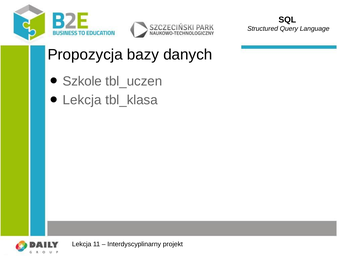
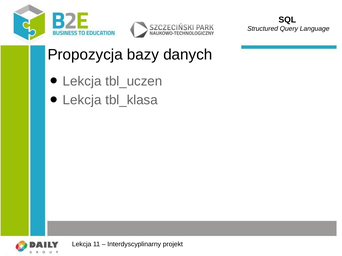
Szkole: Szkole -> Lekcja (82, 81)
